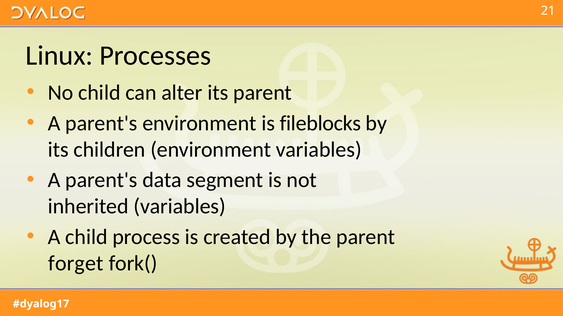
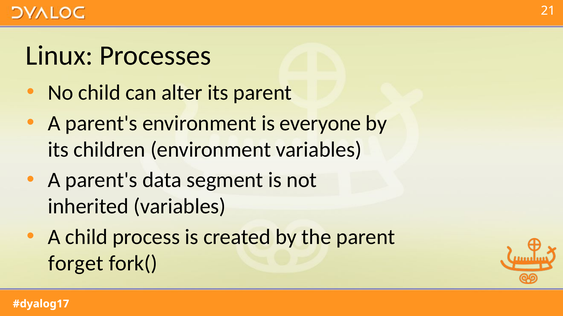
fileblocks: fileblocks -> everyone (320, 124)
